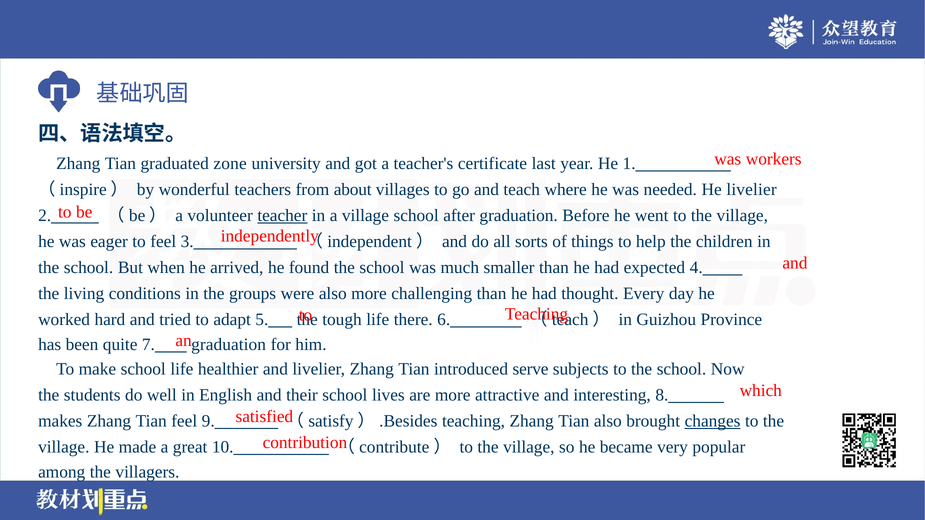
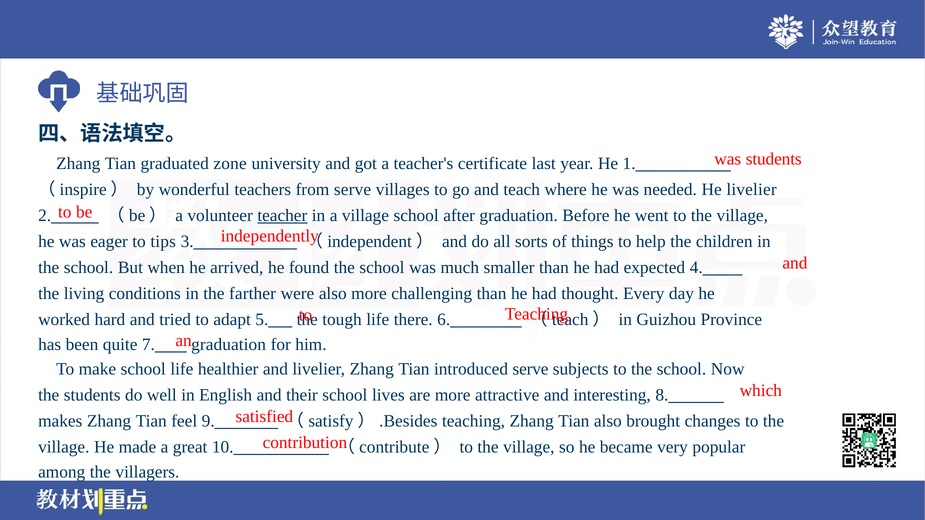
workers: workers -> students (774, 159)
from about: about -> serve (353, 190)
to feel: feel -> tips (163, 242)
groups: groups -> farther (253, 294)
changes underline: present -> none (713, 421)
